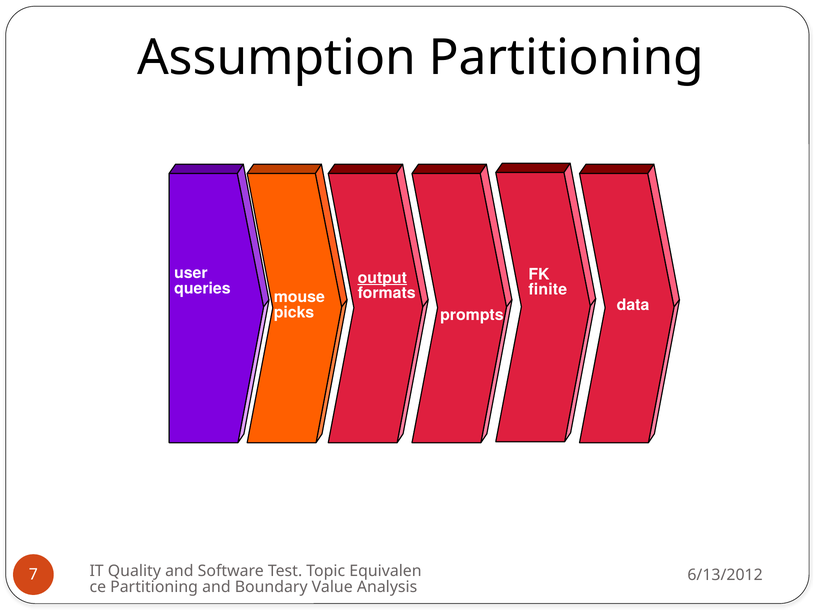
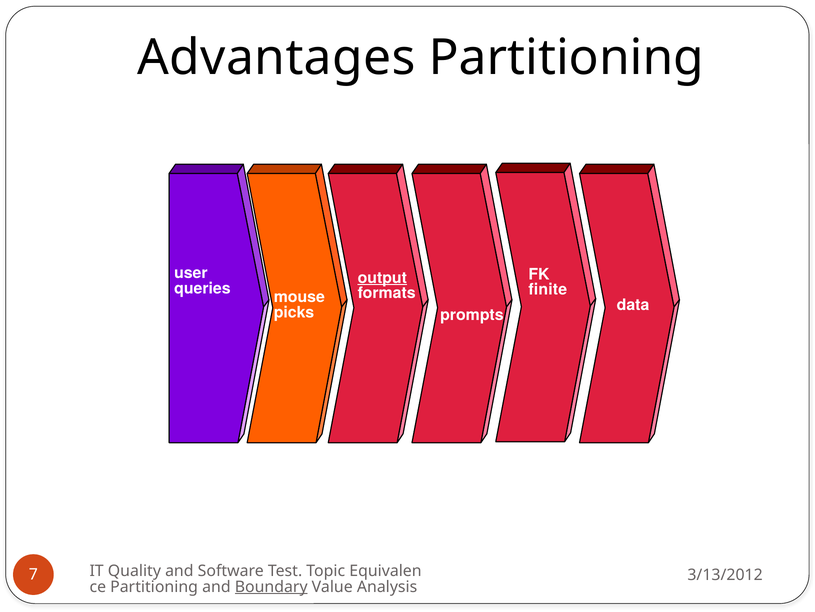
Assumption: Assumption -> Advantages (276, 58)
6/13/2012: 6/13/2012 -> 3/13/2012 (725, 574)
Boundary underline: none -> present (271, 586)
